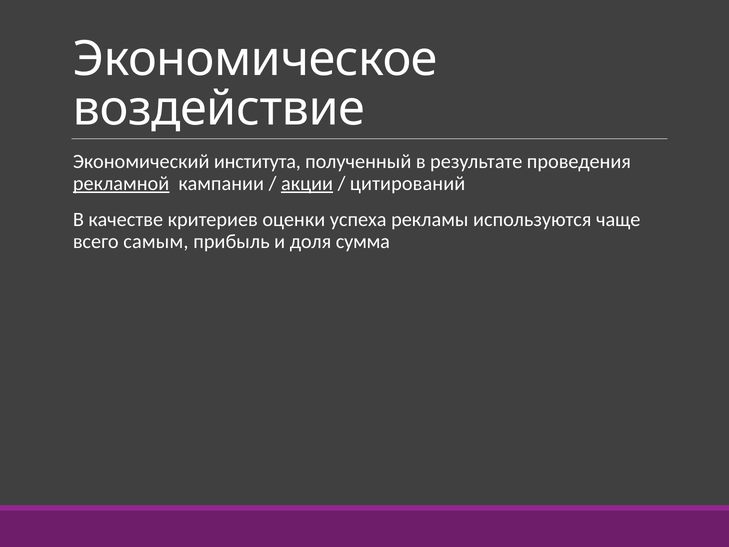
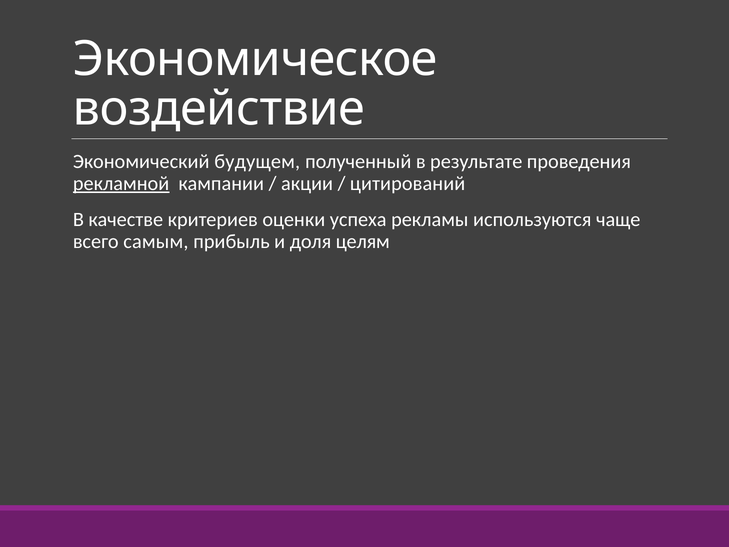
института: института -> будущем (257, 162)
акции underline: present -> none (307, 183)
сумма: сумма -> целям (363, 241)
